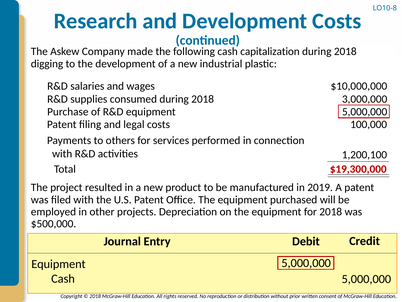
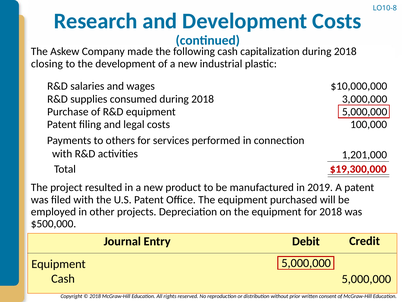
digging: digging -> closing (47, 64)
1,200,100: 1,200,100 -> 1,201,000 (364, 154)
